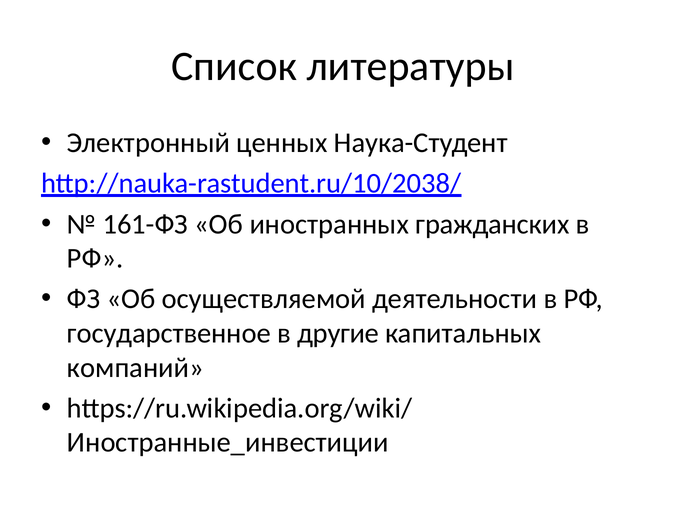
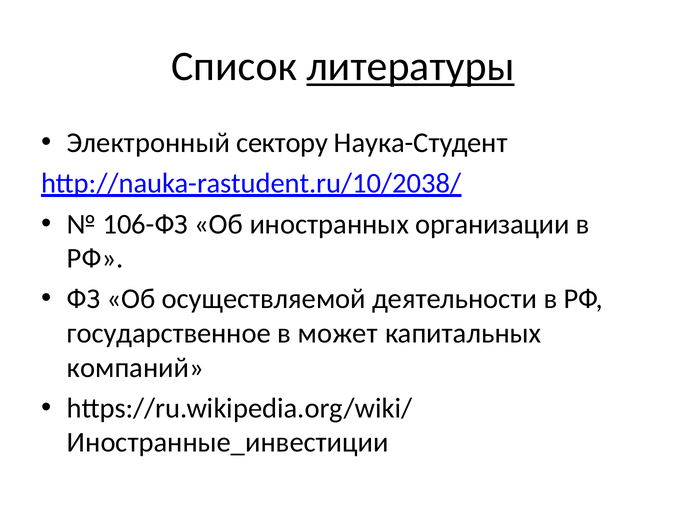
литературы underline: none -> present (411, 66)
ценных: ценных -> сектору (282, 143)
161-ФЗ: 161-ФЗ -> 106-ФЗ (145, 224)
гражданских: гражданских -> организации (492, 224)
другие: другие -> может (338, 333)
